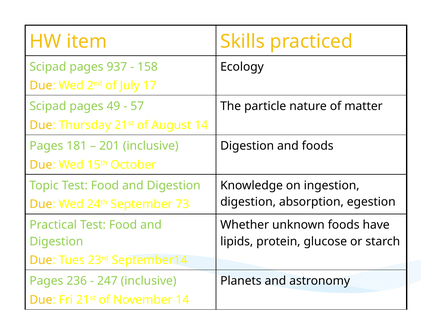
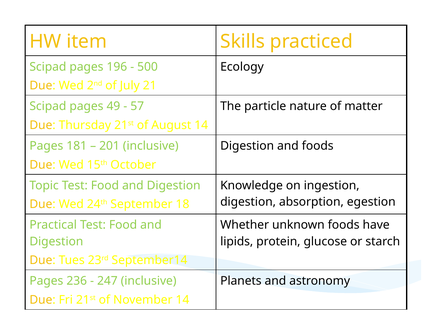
937: 937 -> 196 (117, 67)
158: 158 -> 500 (148, 67)
17: 17 -> 21 (150, 85)
73: 73 -> 18 (182, 204)
